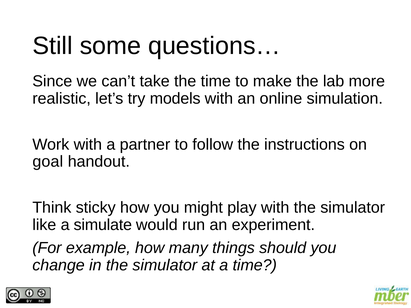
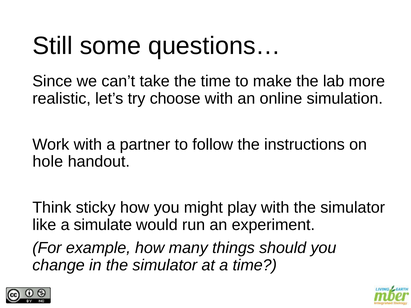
models: models -> choose (175, 99)
goal: goal -> hole (48, 162)
